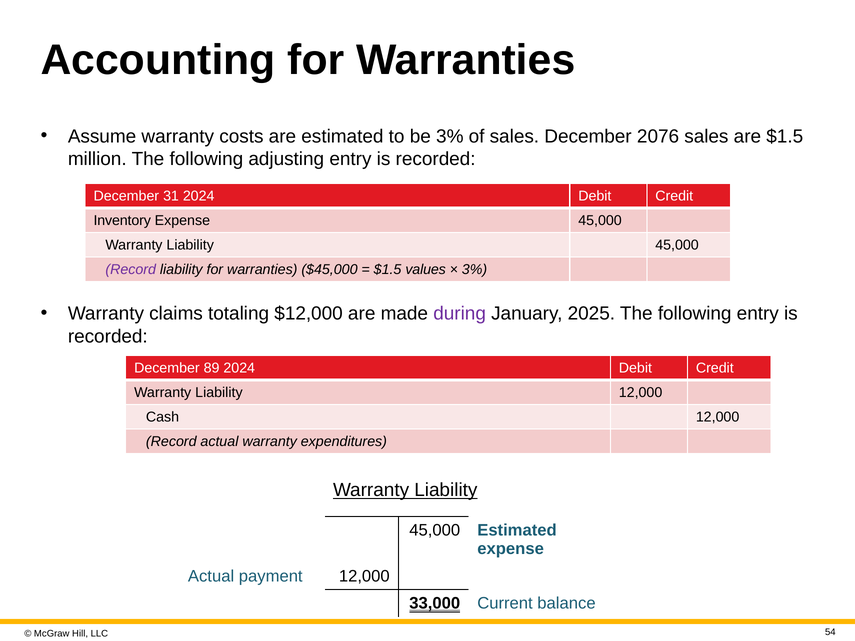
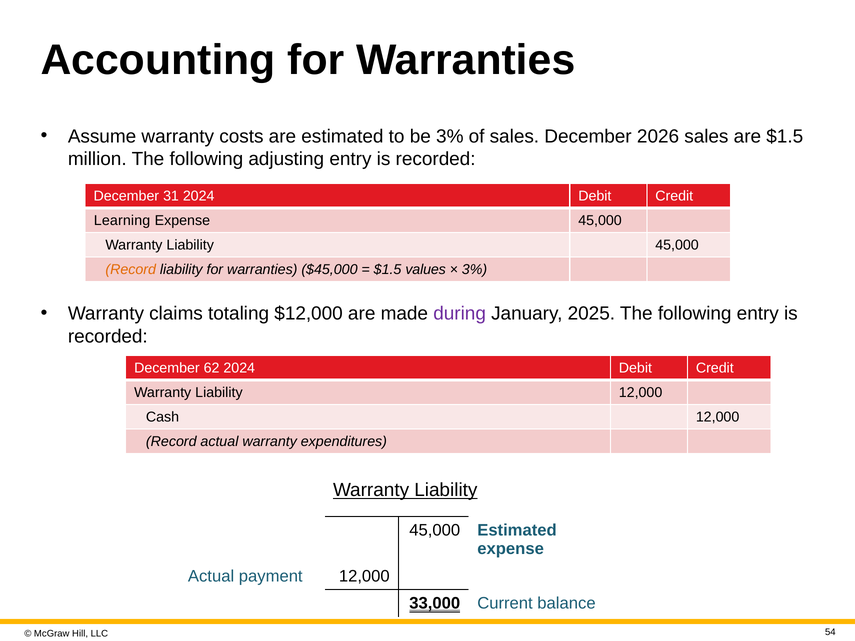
2076: 2076 -> 2026 (658, 136)
Inventory: Inventory -> Learning (122, 220)
Record colour: purple -> orange (131, 270)
89: 89 -> 62 (212, 368)
